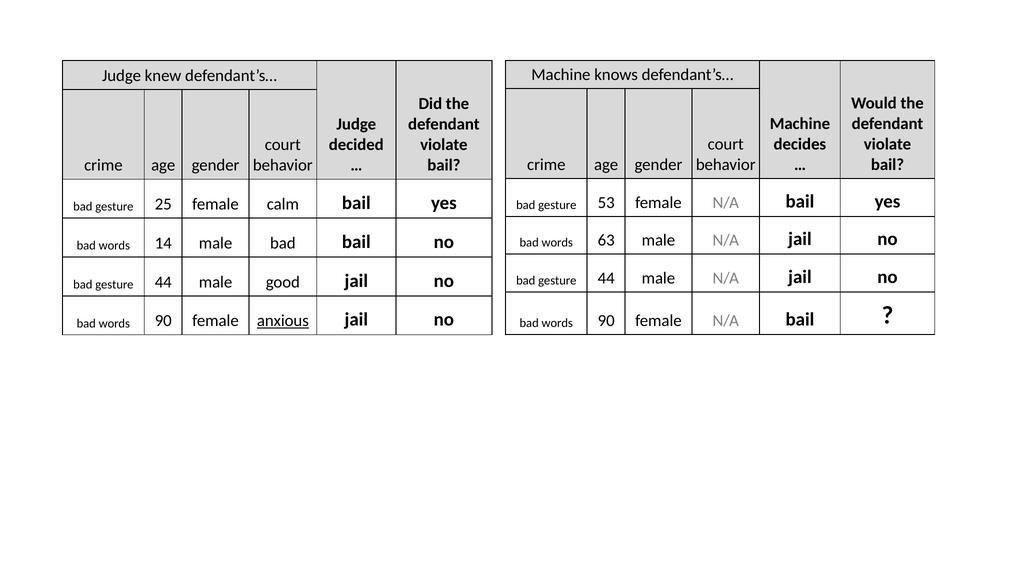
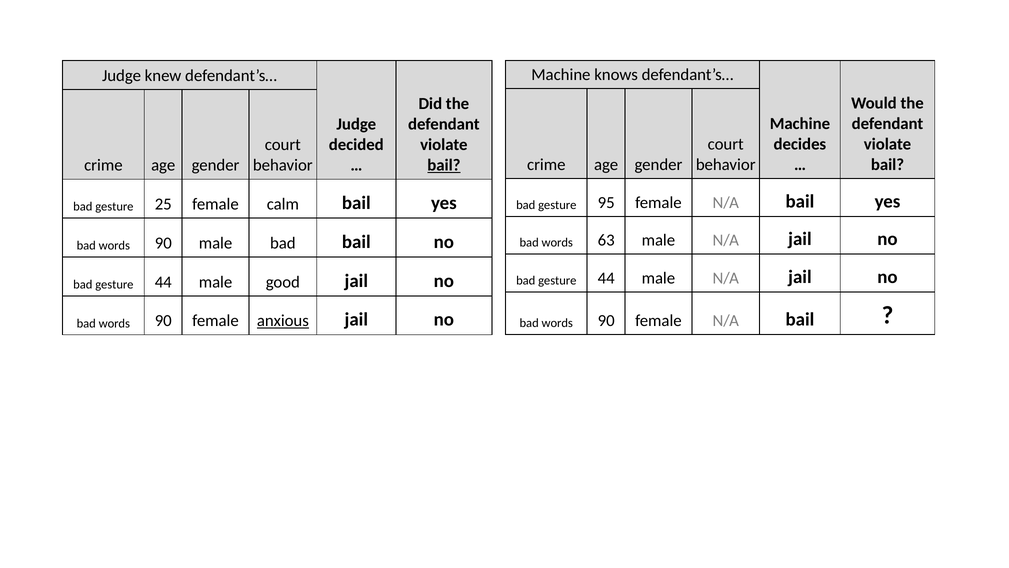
bail underline: none -> present (444, 165)
53: 53 -> 95 (606, 202)
14: 14 -> 90 (163, 243)
